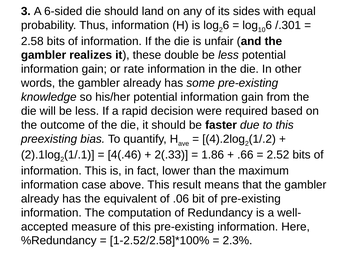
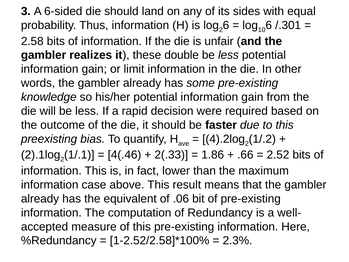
rate: rate -> limit (134, 69)
